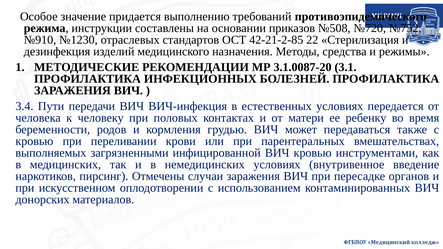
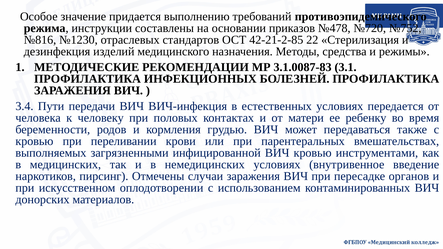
№508: №508 -> №478 (334, 28)
№910: №910 -> №816 (40, 40)
3.1.0087-20: 3.1.0087-20 -> 3.1.0087-83 (303, 67)
